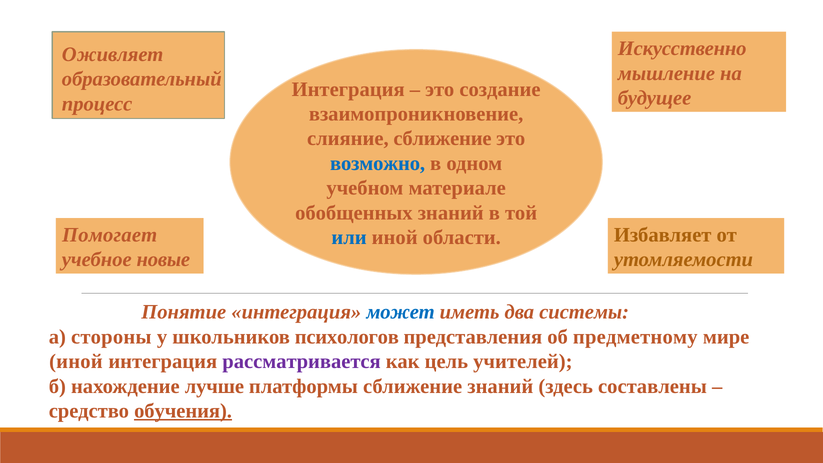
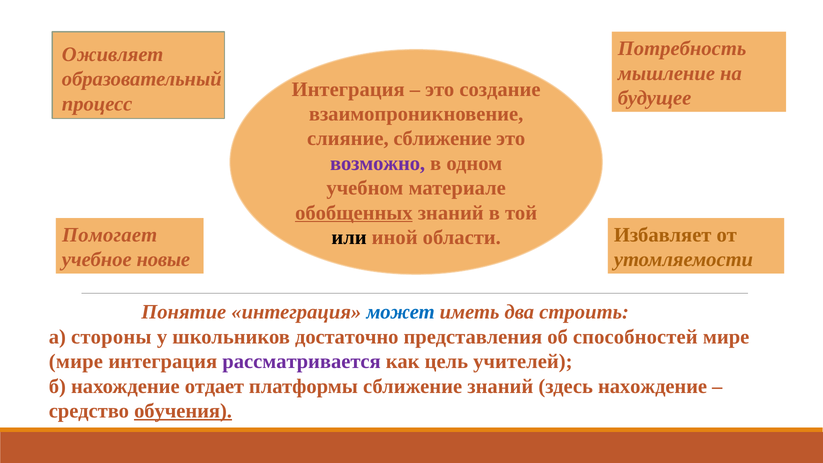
Искусственно: Искусственно -> Потребность (682, 49)
возможно colour: blue -> purple (378, 163)
обобщенных underline: none -> present (354, 213)
или colour: blue -> black (349, 237)
системы: системы -> строить (584, 312)
психологов: психологов -> достаточно (347, 337)
предметному: предметному -> способностей (635, 337)
иной: иной -> мире (76, 362)
лучше: лучше -> отдает (214, 386)
здесь составлены: составлены -> нахождение (653, 386)
